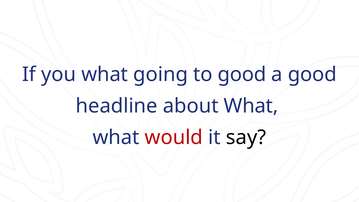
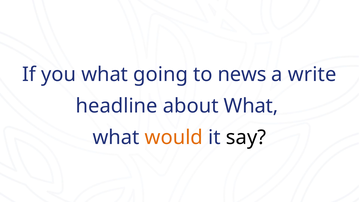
to good: good -> news (242, 75)
a good: good -> write (312, 75)
would colour: red -> orange (174, 138)
